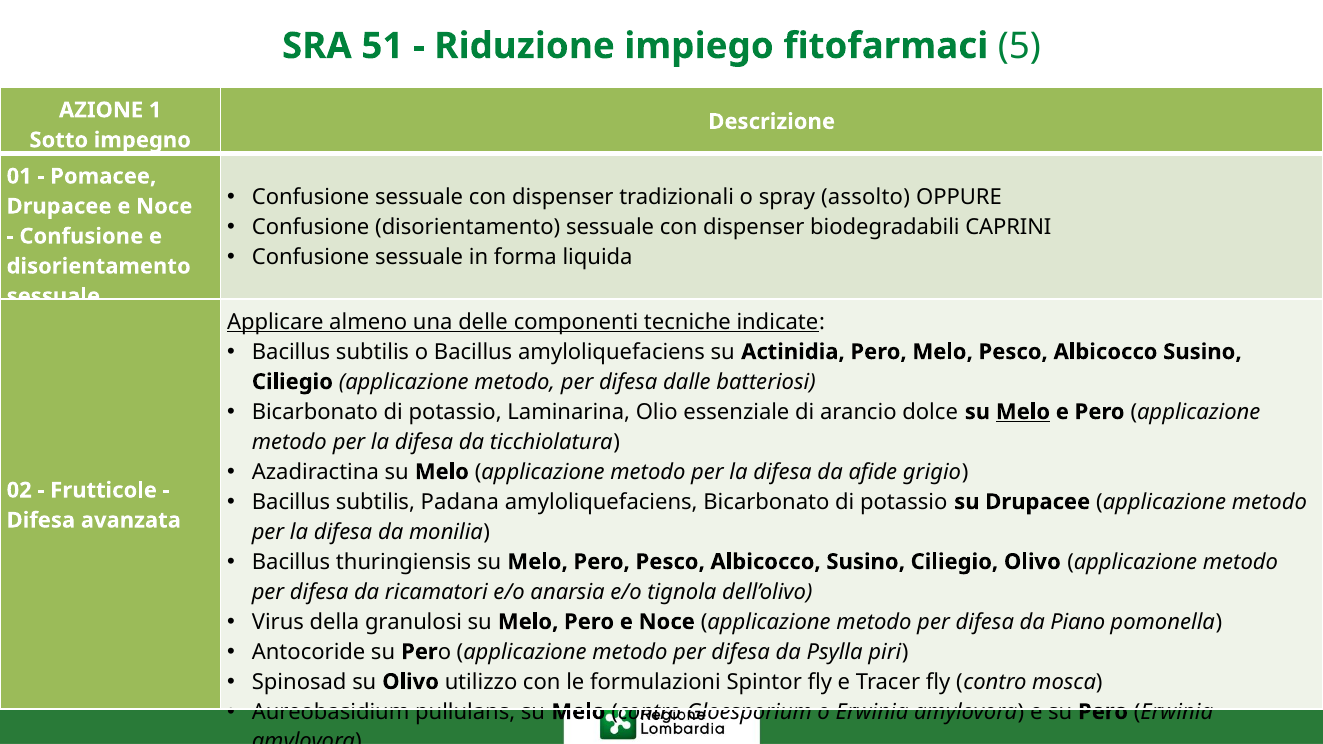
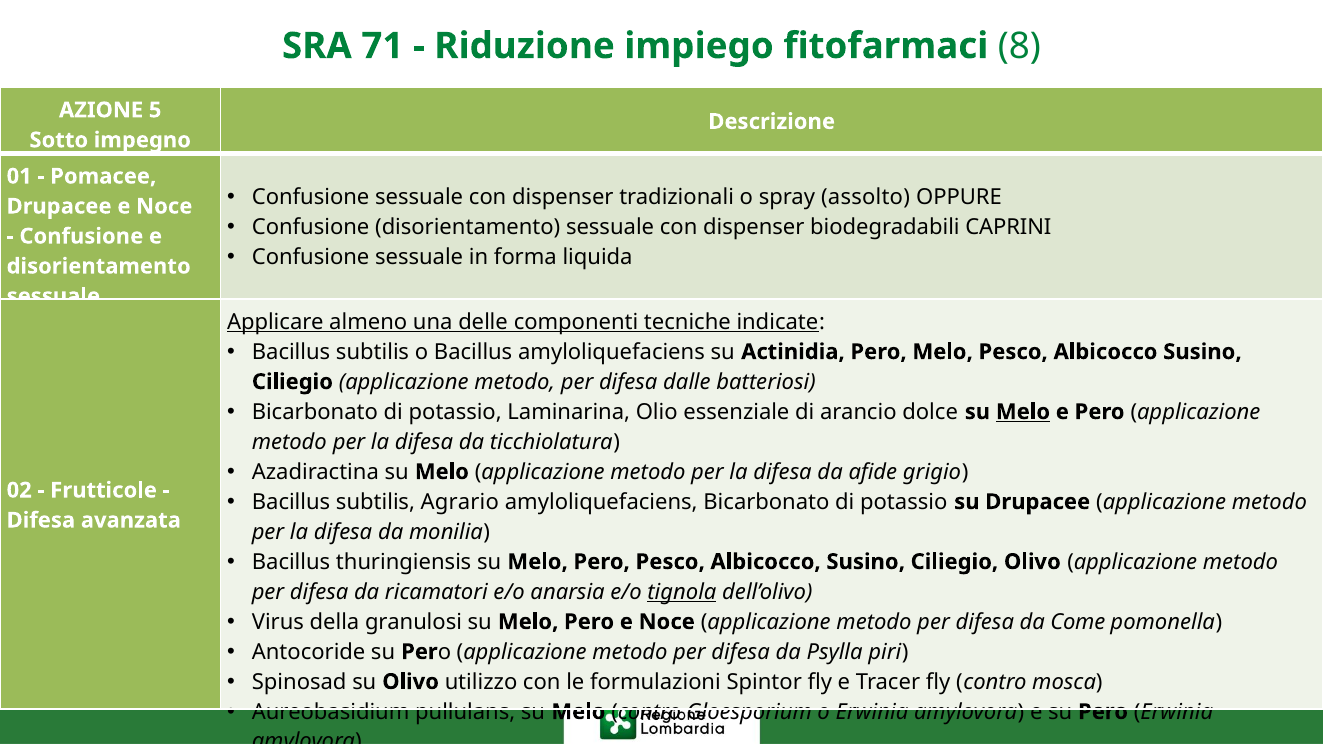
51: 51 -> 71 (382, 46)
5: 5 -> 8 (1020, 46)
1: 1 -> 5 (155, 110)
Padana: Padana -> Agrario (460, 502)
tignola underline: none -> present (682, 592)
Piano: Piano -> Come (1078, 622)
